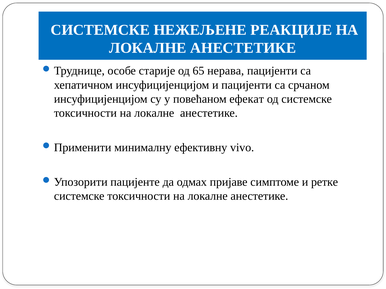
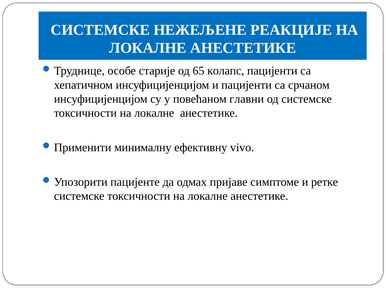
нерава: нерава -> колапс (226, 71)
ефекат: ефекат -> главни (247, 99)
